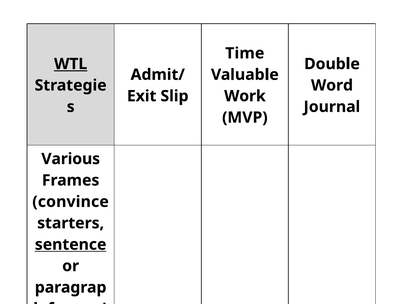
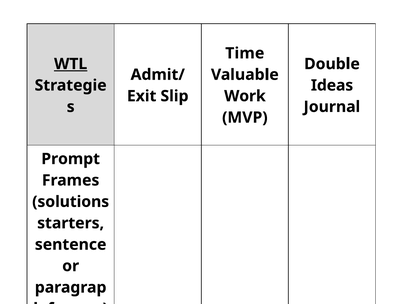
Word: Word -> Ideas (332, 85)
Various: Various -> Prompt (71, 159)
convince: convince -> solutions (71, 202)
sentence underline: present -> none (71, 245)
